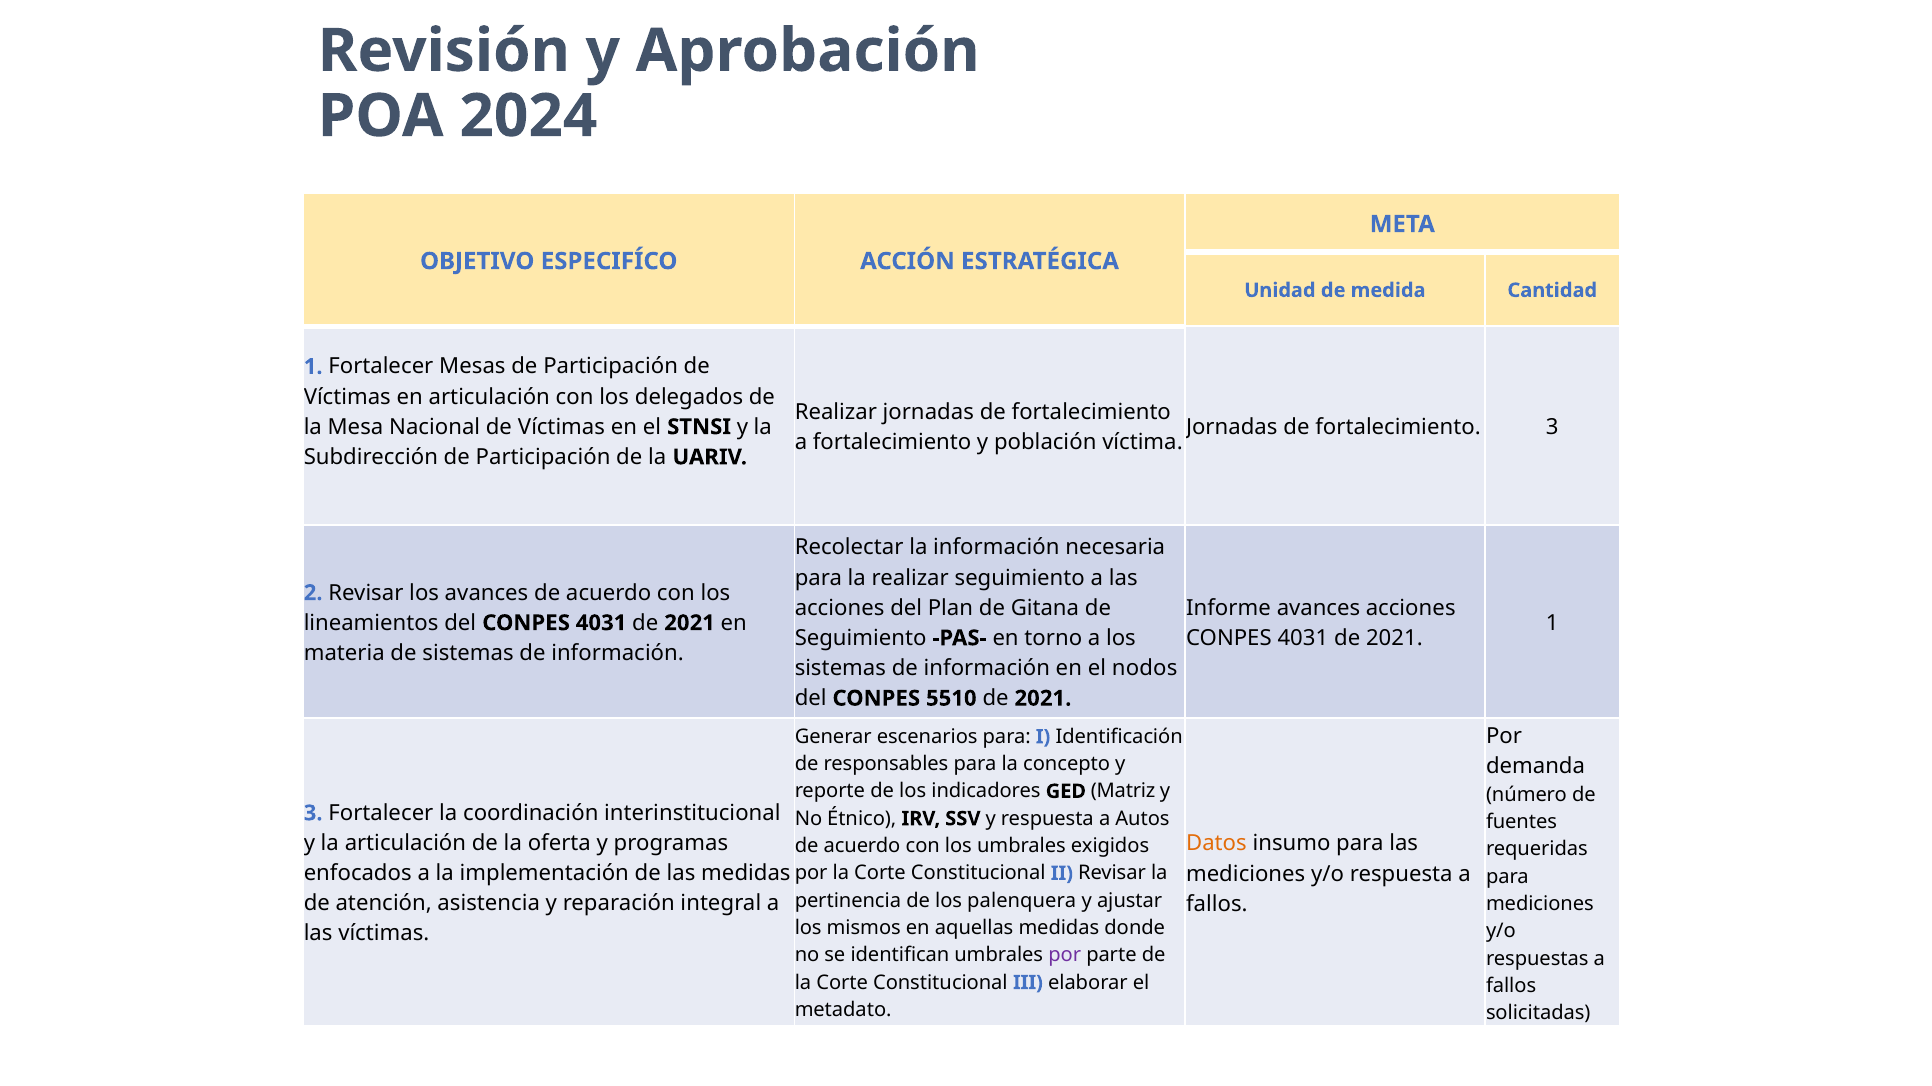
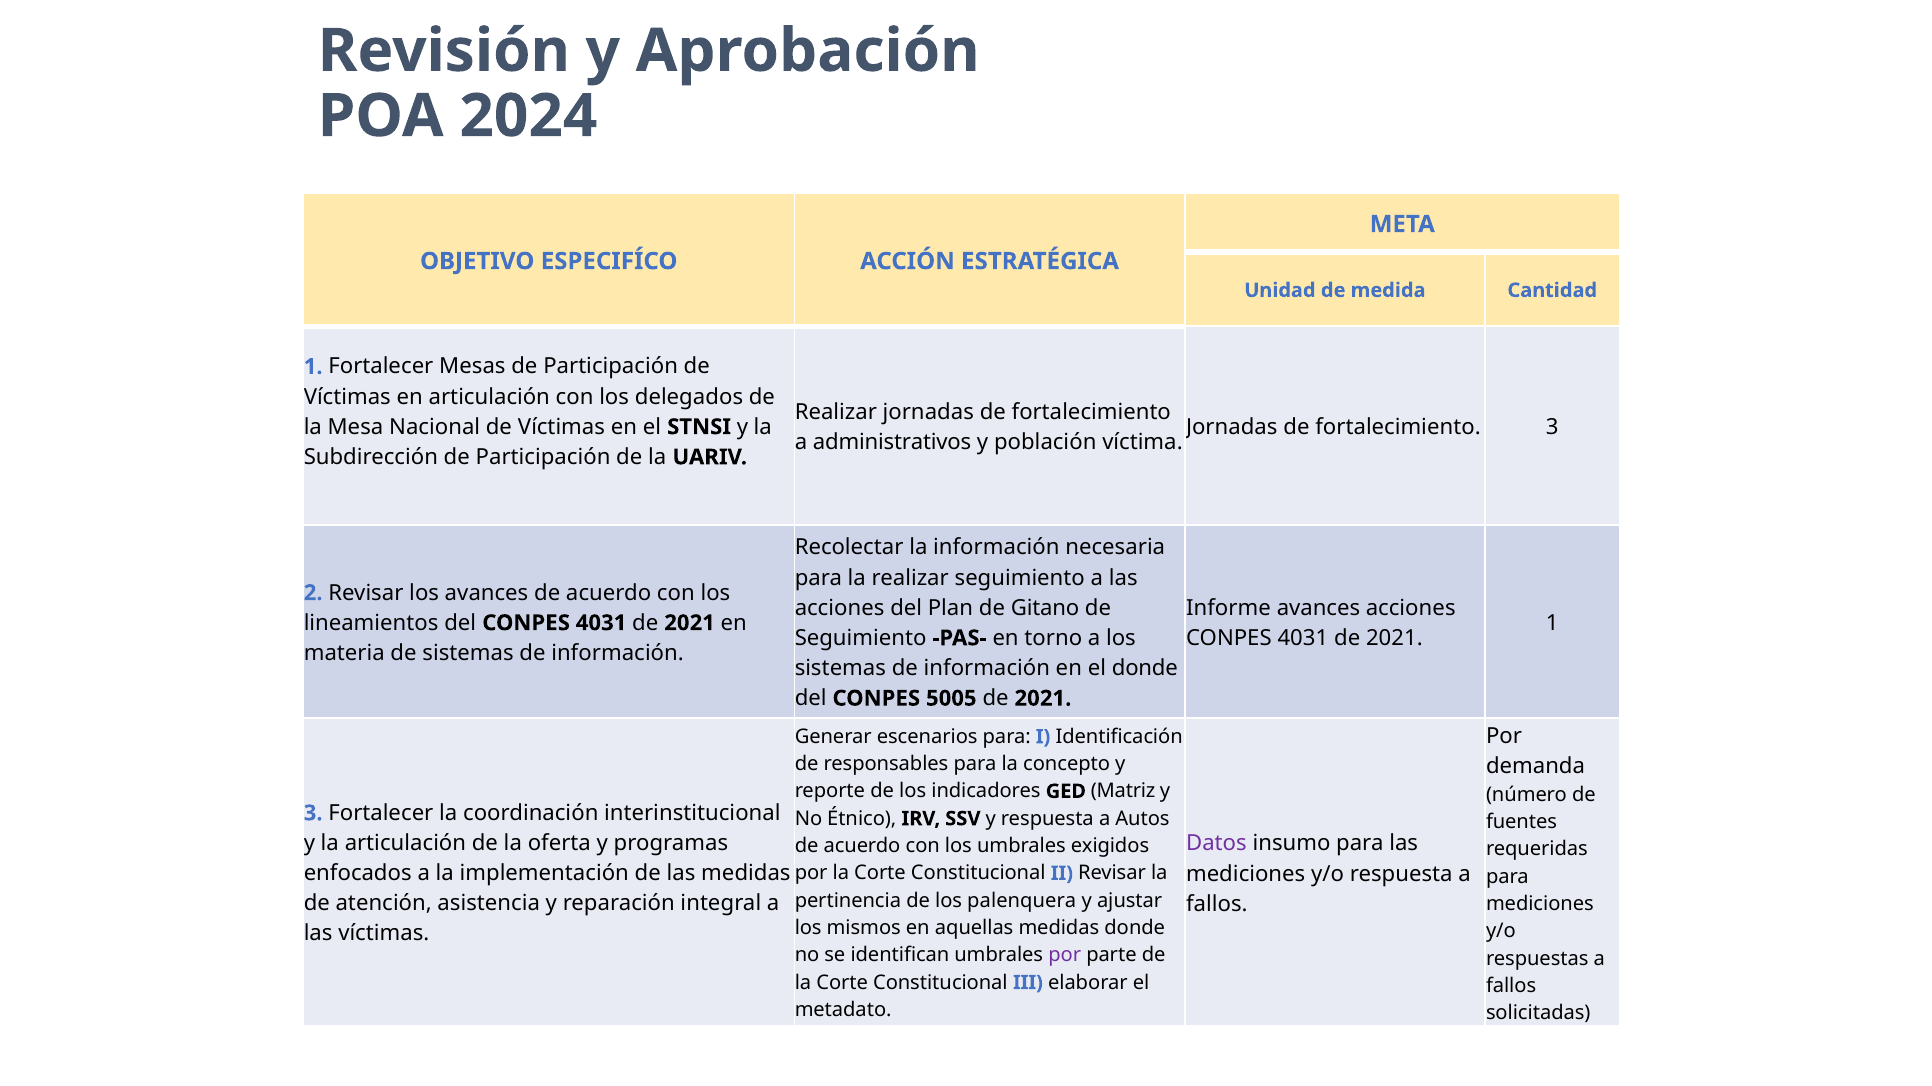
a fortalecimiento: fortalecimiento -> administrativos (892, 442)
Gitana: Gitana -> Gitano (1045, 608)
el nodos: nodos -> donde (1145, 669)
5510: 5510 -> 5005 (951, 699)
Datos colour: orange -> purple (1216, 844)
